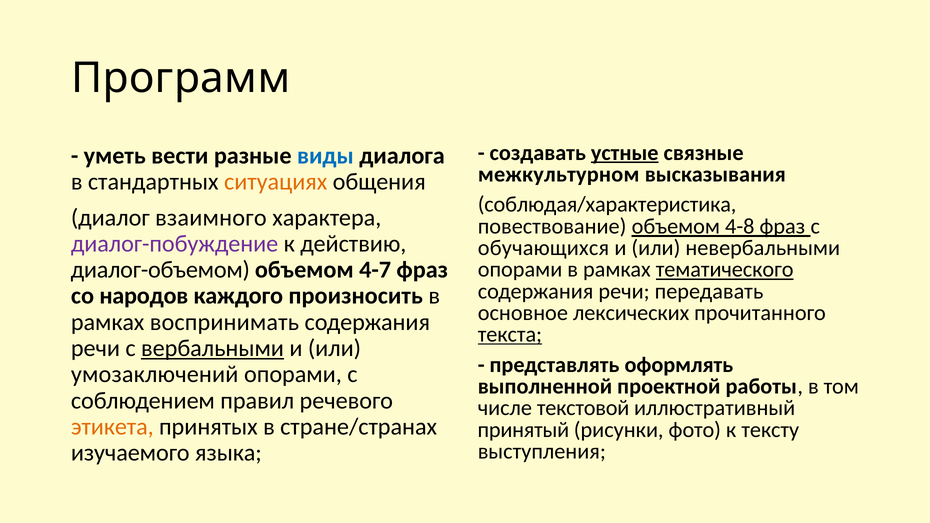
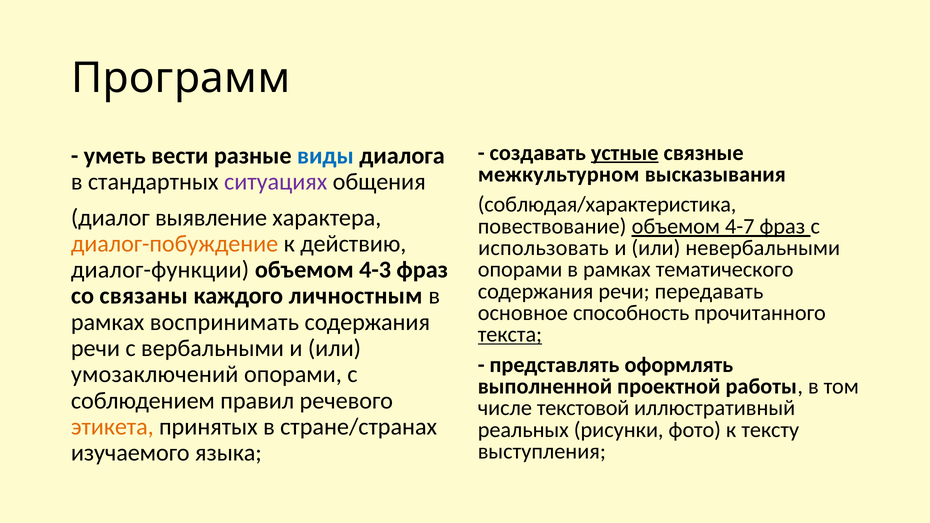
ситуациях colour: orange -> purple (276, 182)
взаимного: взаимного -> выявление (211, 218)
4-8: 4-8 -> 4-7 (740, 226)
диалог-побуждение colour: purple -> orange (175, 244)
обучающихся: обучающихся -> использовать (543, 248)
диалог-объемом: диалог-объемом -> диалог-функции (160, 270)
4-7: 4-7 -> 4-3 (375, 270)
тематического underline: present -> none (725, 270)
народов: народов -> связаны (144, 296)
произносить: произносить -> личностным (356, 296)
лексических: лексических -> способность (631, 313)
вербальными underline: present -> none (213, 348)
принятый: принятый -> реальных (523, 430)
